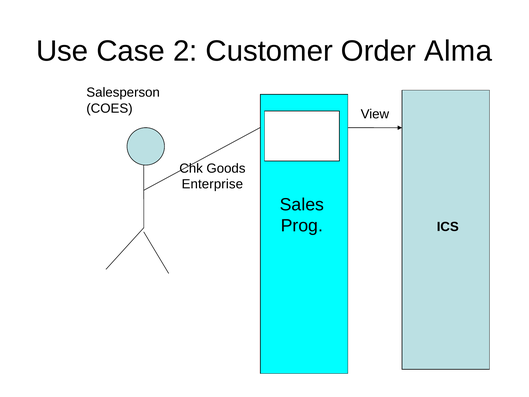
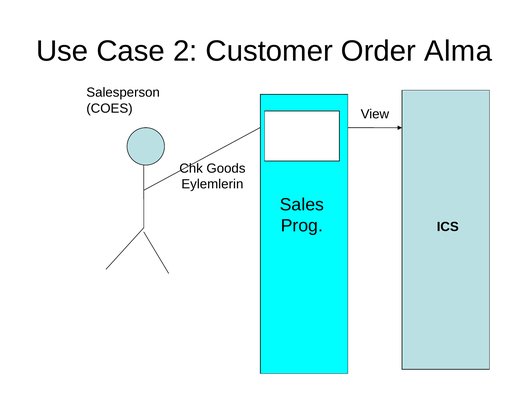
Enterprise: Enterprise -> Eylemlerin (212, 184)
